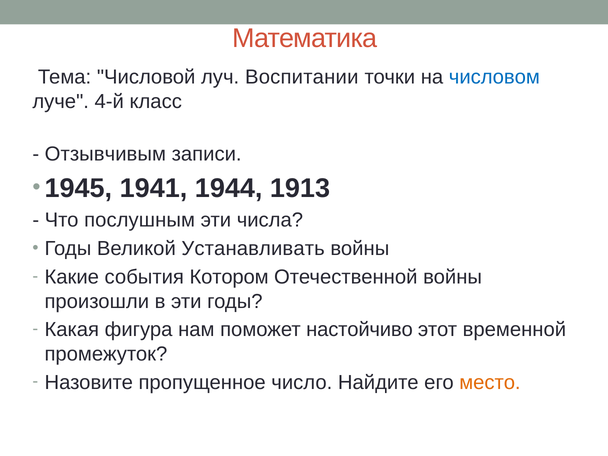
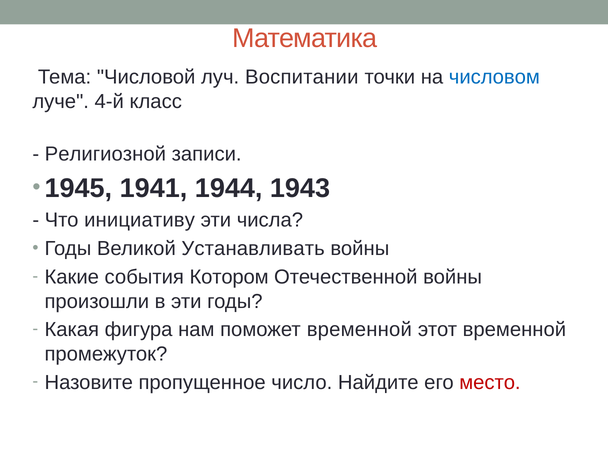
Отзывчивым: Отзывчивым -> Религиозной (105, 154)
1913: 1913 -> 1943 (300, 188)
послушным: послушным -> инициативу (140, 220)
поможет настойчиво: настойчиво -> временной (359, 330)
место colour: orange -> red (490, 382)
